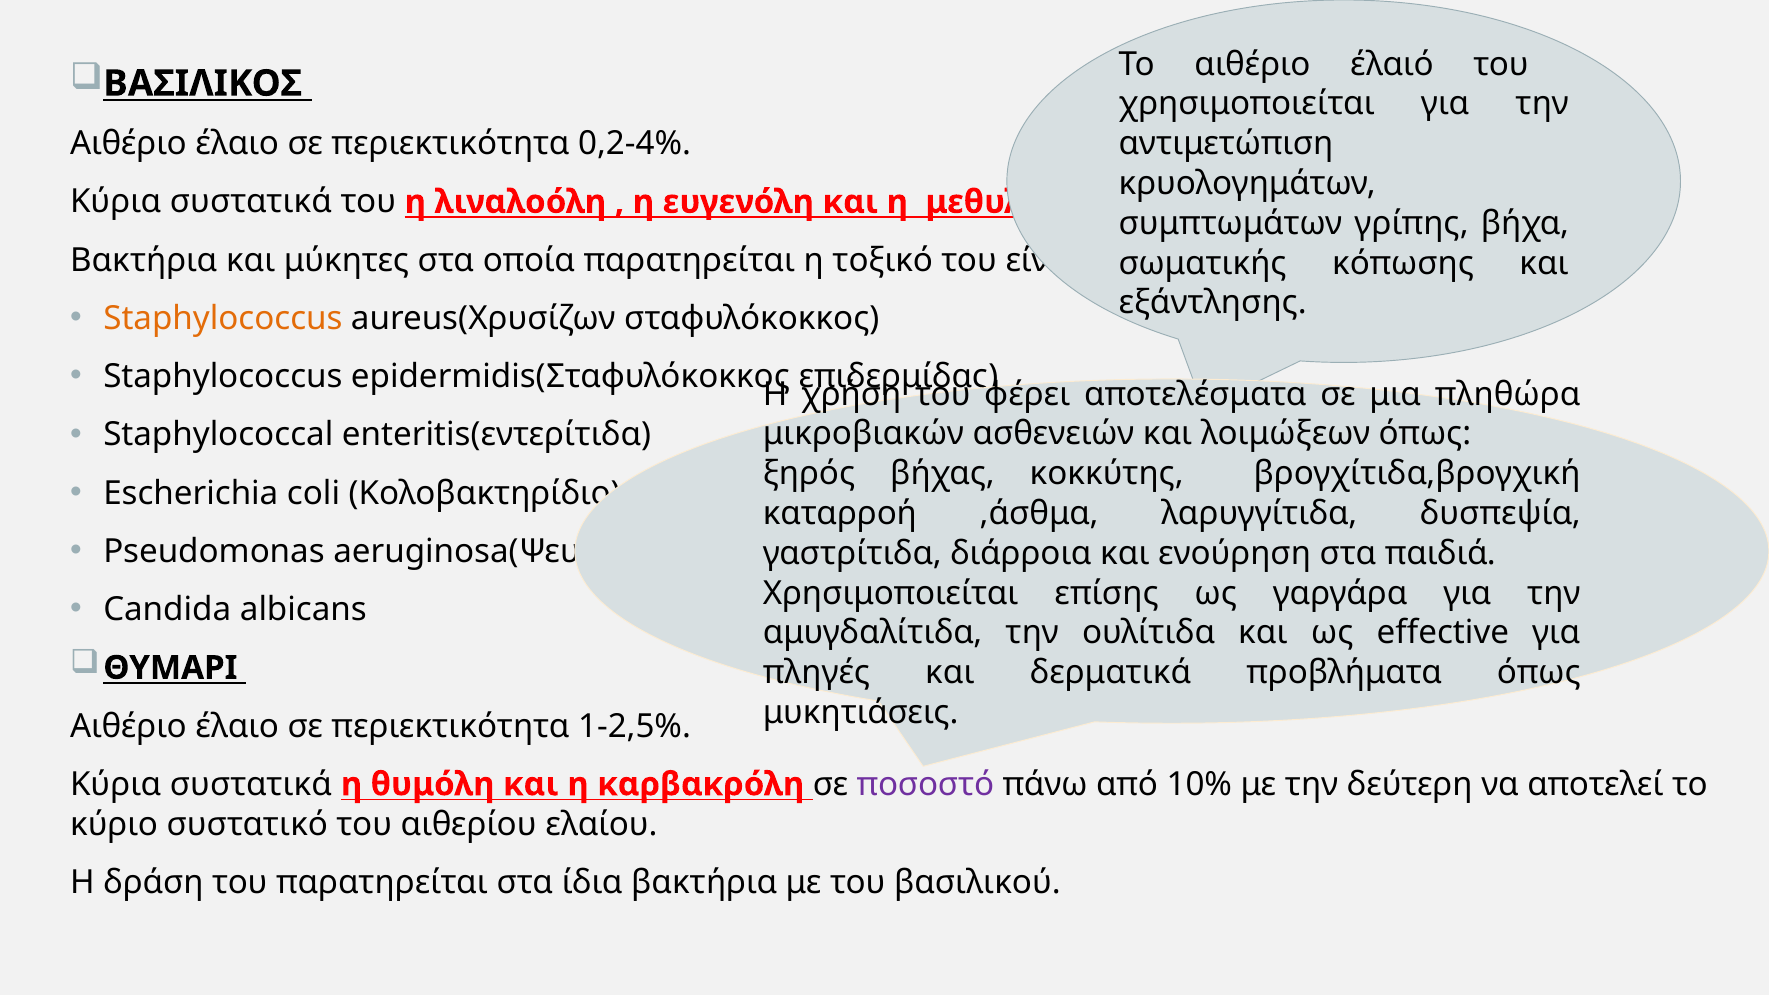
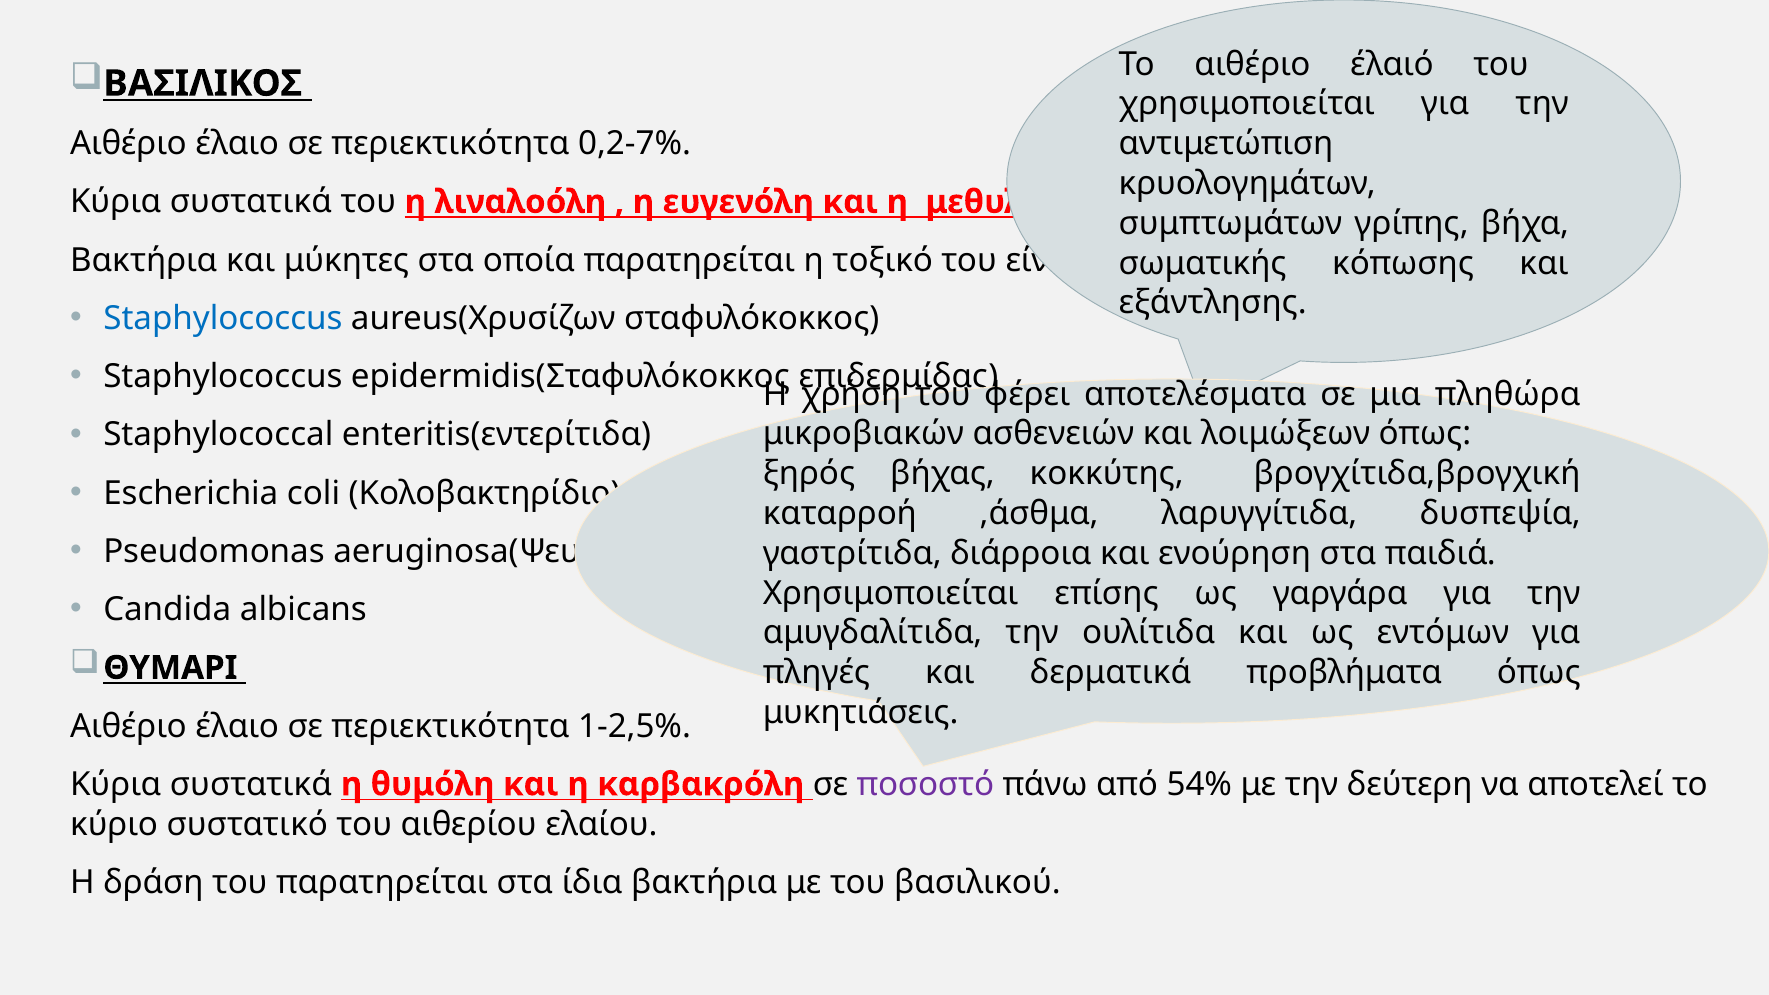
0,2-4%: 0,2-4% -> 0,2-7% (635, 144)
Staphylococcus colour: orange -> blue (223, 318)
effective: effective -> εντόμων (1443, 633)
10%: 10% -> 54% (1199, 784)
